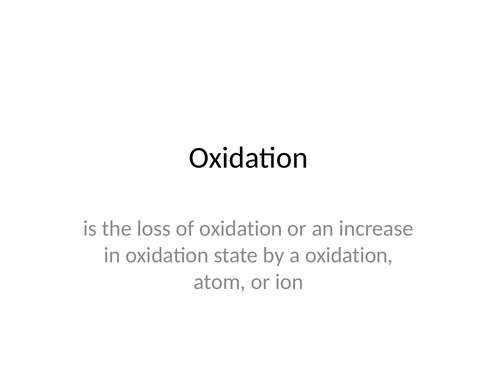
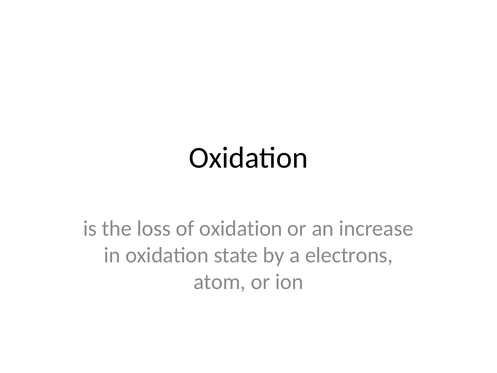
a oxidation: oxidation -> electrons (349, 255)
